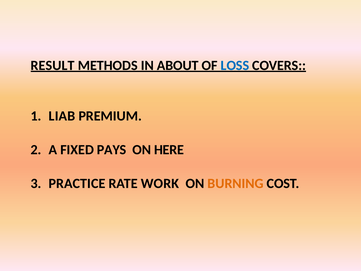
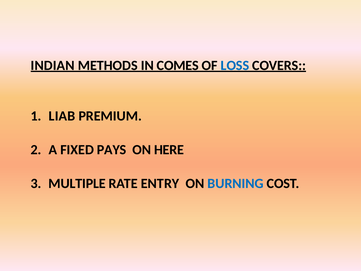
RESULT: RESULT -> INDIAN (53, 65)
ABOUT: ABOUT -> COMES (178, 65)
PRACTICE: PRACTICE -> MULTIPLE (77, 183)
WORK: WORK -> ENTRY (160, 183)
BURNING colour: orange -> blue (236, 183)
